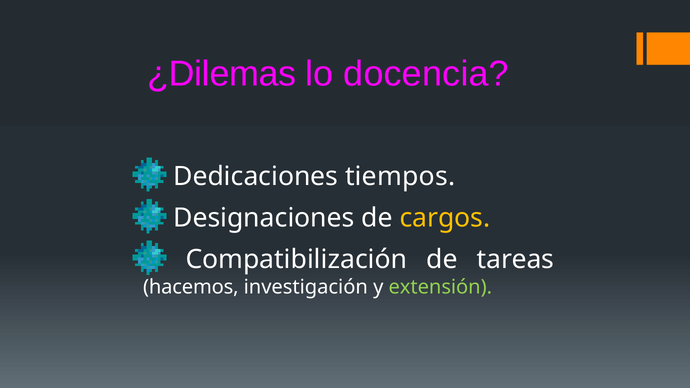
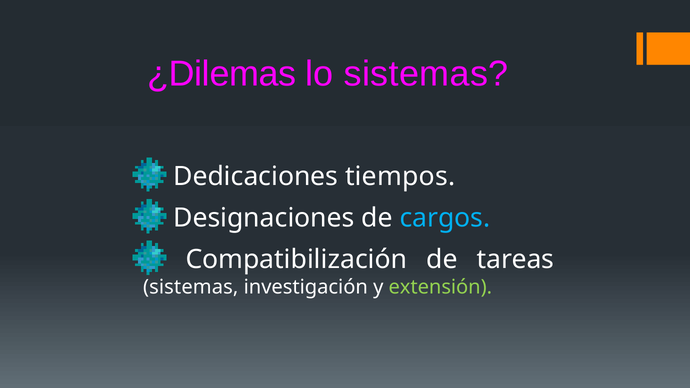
lo docencia: docencia -> sistemas (426, 74)
cargos colour: yellow -> light blue (445, 218)
hacemos: hacemos -> sistemas (191, 287)
